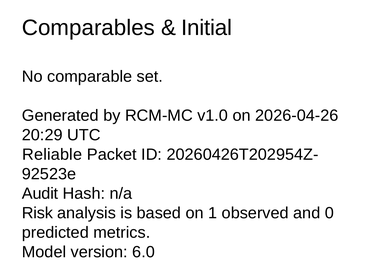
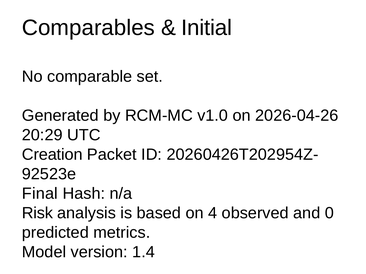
Reliable: Reliable -> Creation (52, 155)
Audit: Audit -> Final (40, 194)
1: 1 -> 4 (213, 213)
6.0: 6.0 -> 1.4 (144, 252)
